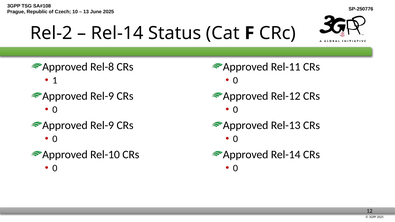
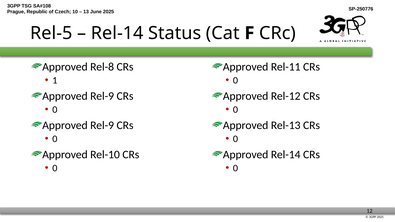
Rel-2: Rel-2 -> Rel-5 (51, 33)
